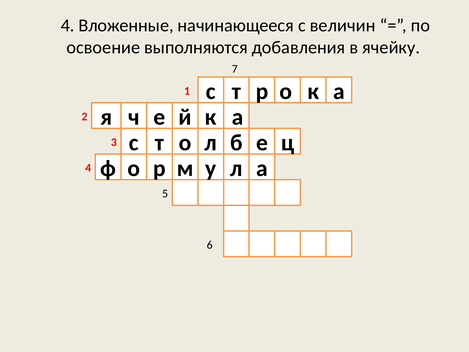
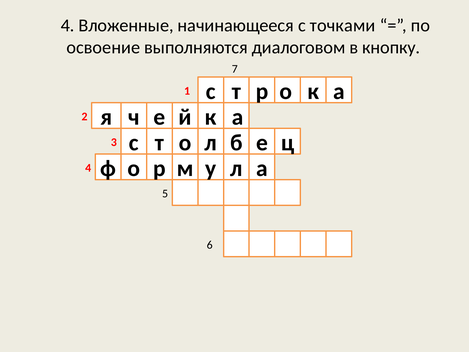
величин: величин -> точками (343, 25)
добавления: добавления -> диалоговом (299, 47)
ячейку: ячейку -> кнопку (391, 47)
